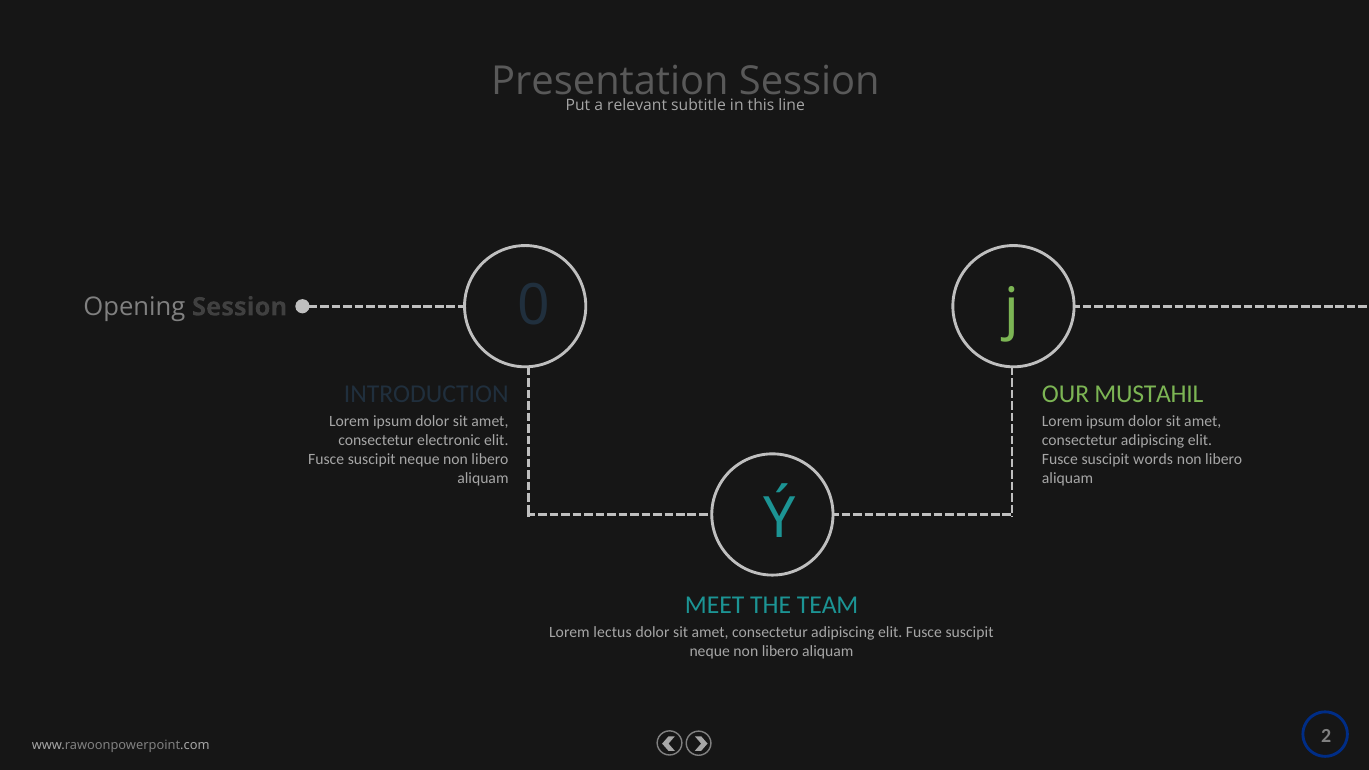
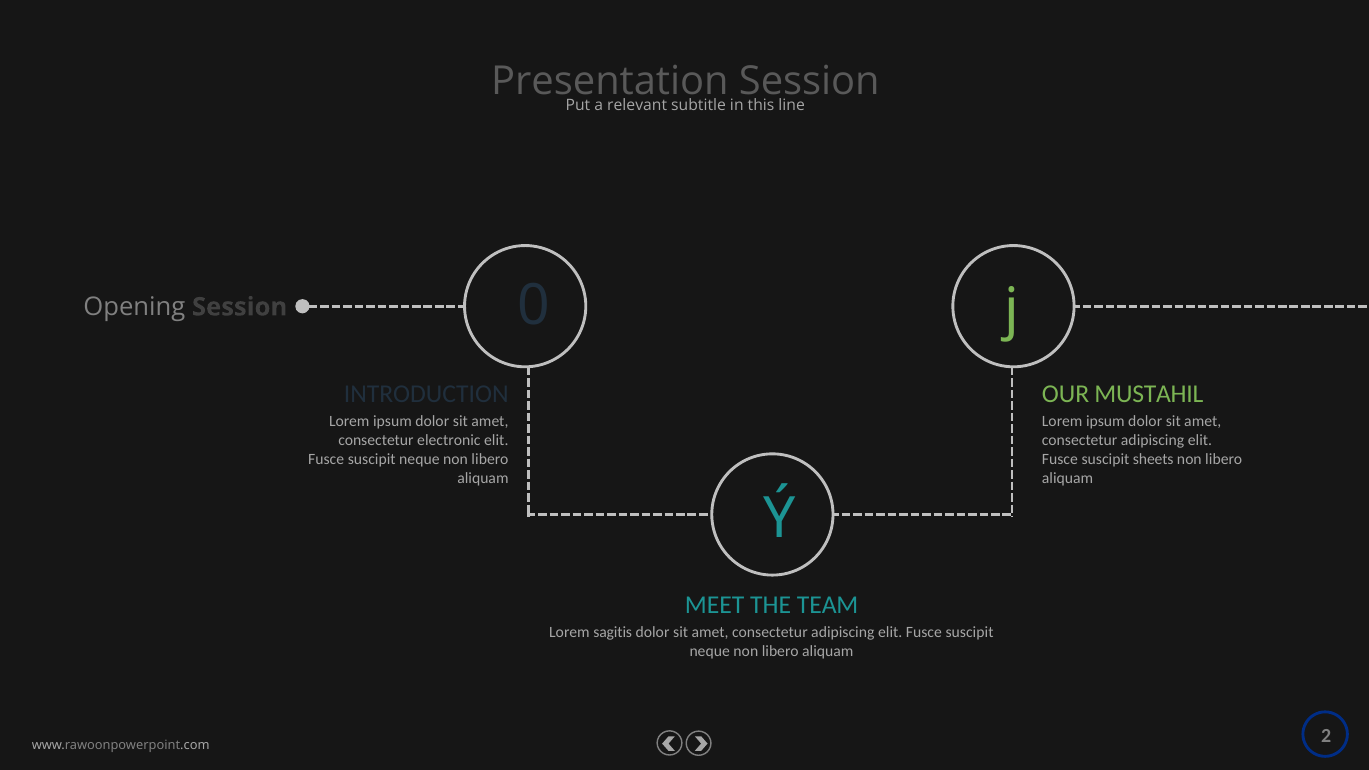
words: words -> sheets (1153, 459)
lectus: lectus -> sagitis (613, 632)
